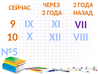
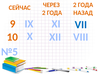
VII colour: purple -> blue (81, 24)
